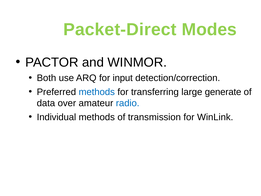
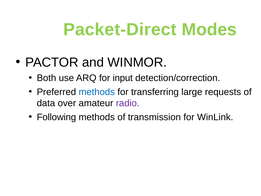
generate: generate -> requests (223, 92)
radio colour: blue -> purple (128, 103)
Individual: Individual -> Following (56, 117)
